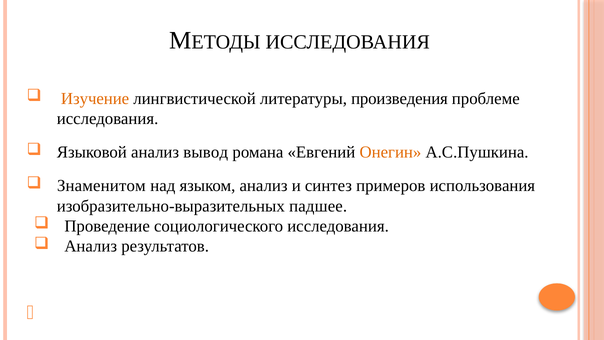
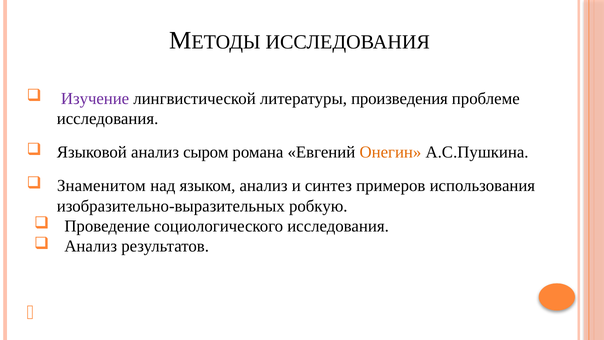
Изучение colour: orange -> purple (95, 98)
вывод: вывод -> сыром (206, 152)
падшее: падшее -> робкую (318, 206)
